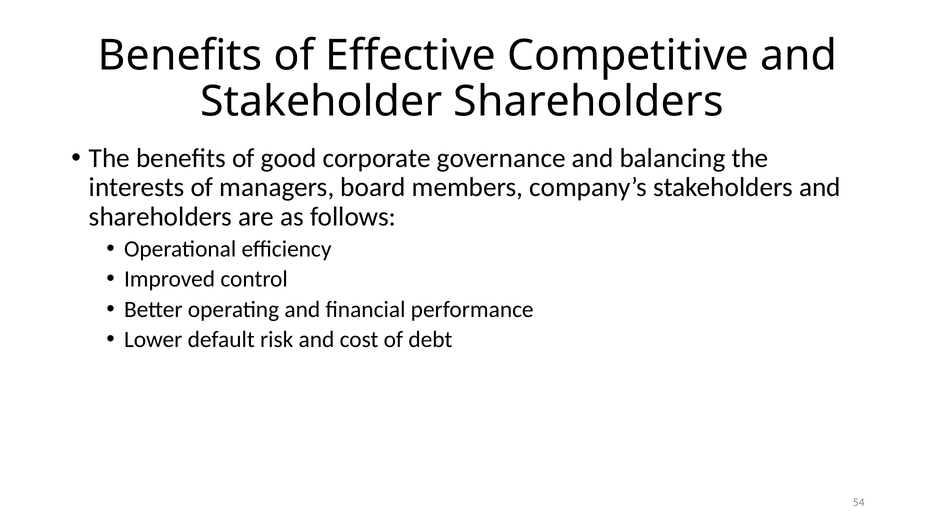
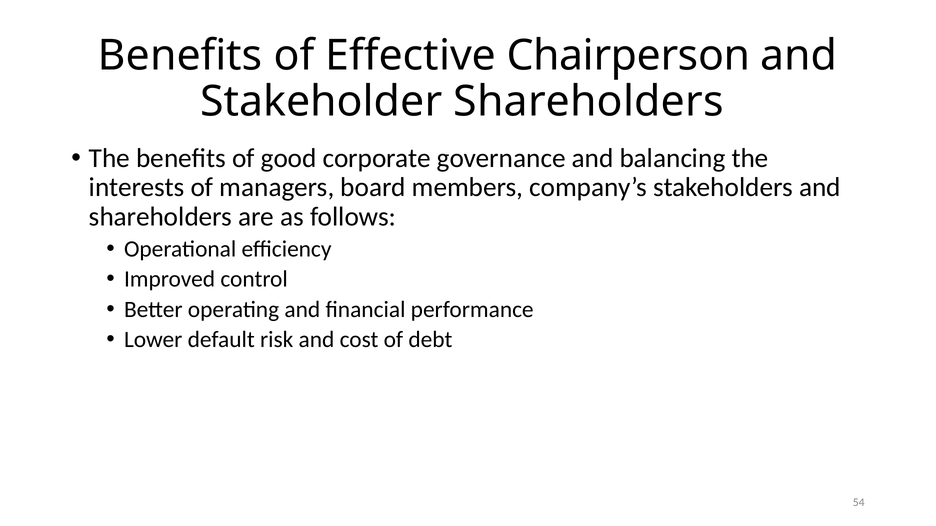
Competitive: Competitive -> Chairperson (628, 55)
